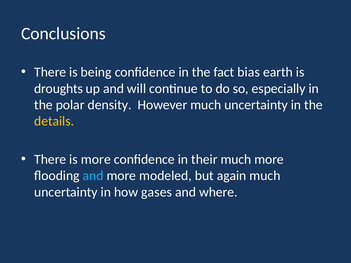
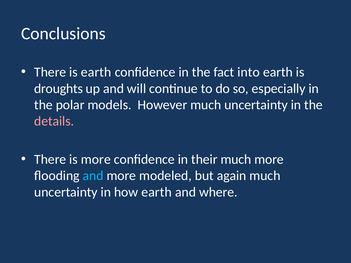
is being: being -> earth (96, 72)
bias: bias -> into (249, 72)
density: density -> models (110, 105)
details colour: yellow -> pink (54, 121)
how gases: gases -> earth (157, 192)
